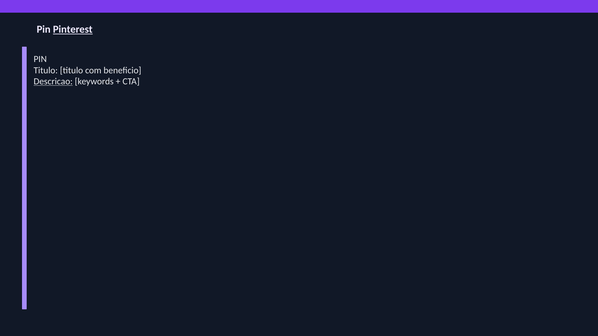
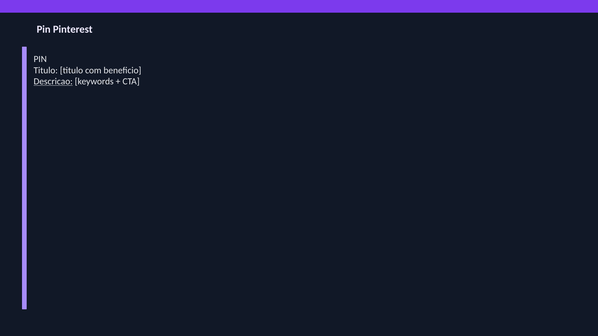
Pinterest underline: present -> none (73, 29)
